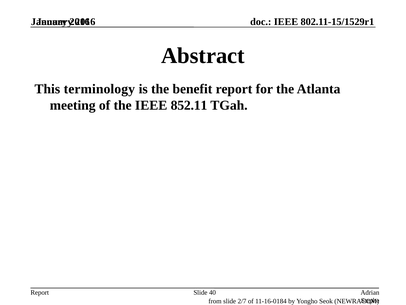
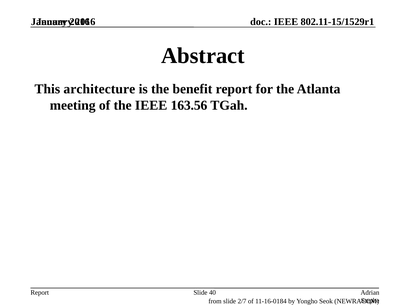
terminology: terminology -> architecture (99, 89)
852.11: 852.11 -> 163.56 (189, 105)
